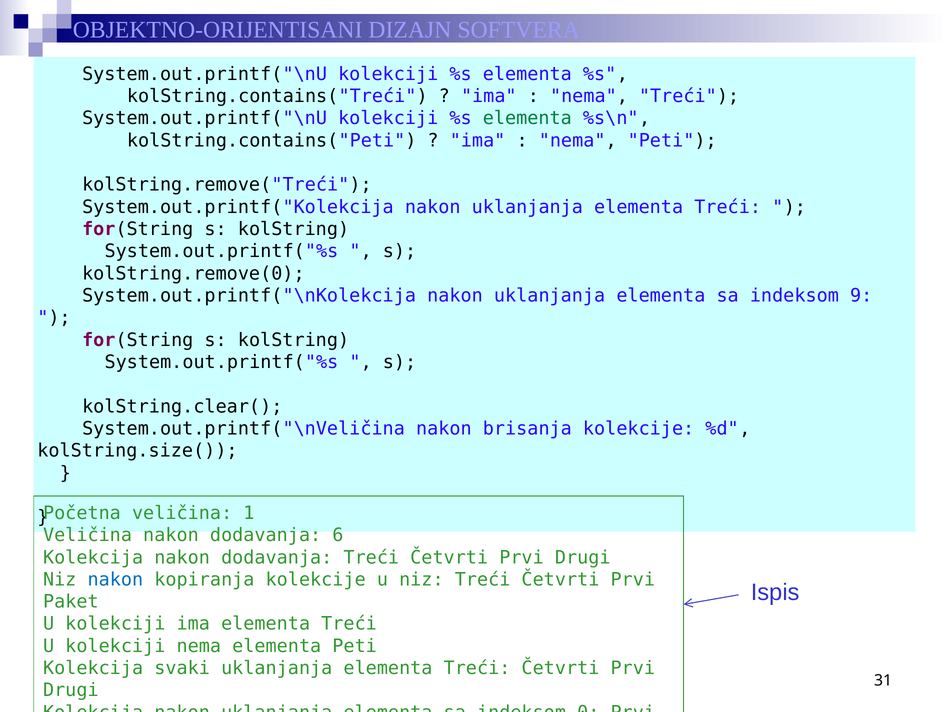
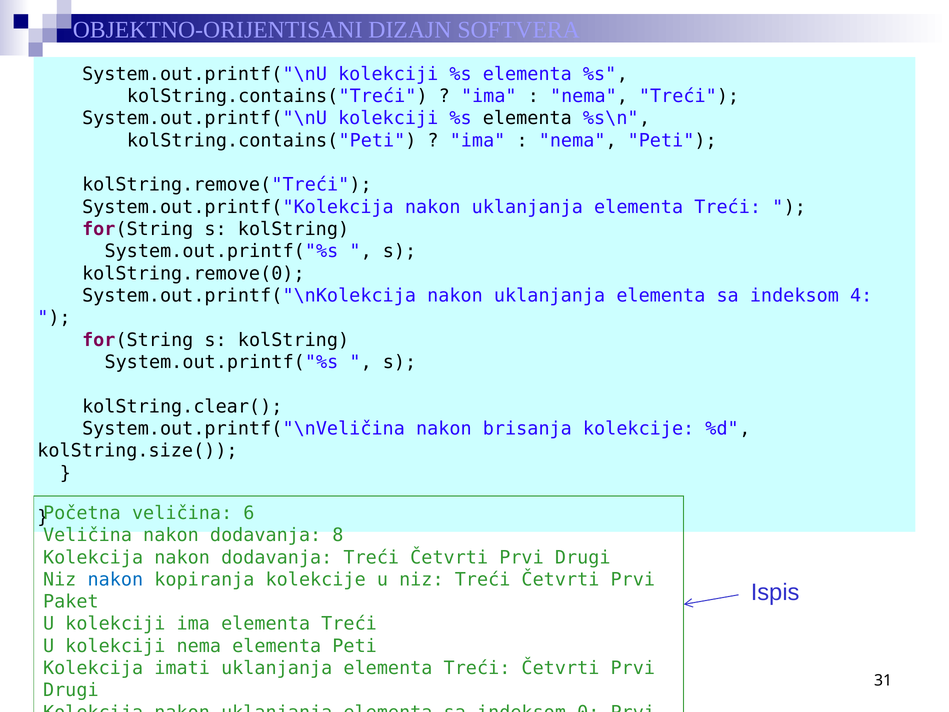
elementa colour: green -> black (527, 118)
9: 9 -> 4 (861, 296)
1: 1 -> 6 (249, 513)
6: 6 -> 8 (338, 535)
svaki: svaki -> imati (182, 668)
